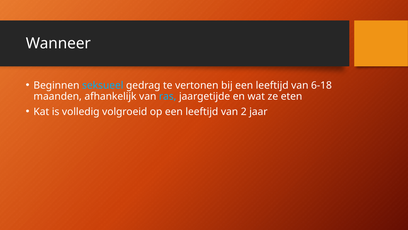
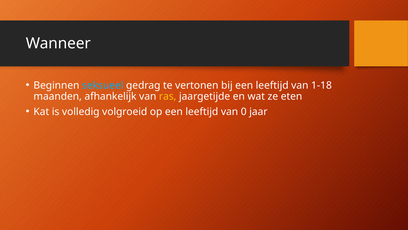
6-18: 6-18 -> 1-18 (321, 85)
ras colour: light blue -> yellow (168, 96)
2: 2 -> 0 (244, 111)
